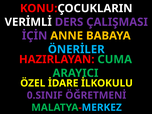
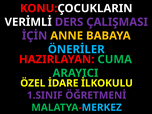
0.SINIF: 0.SINIF -> 1.SINIF (45, 95)
